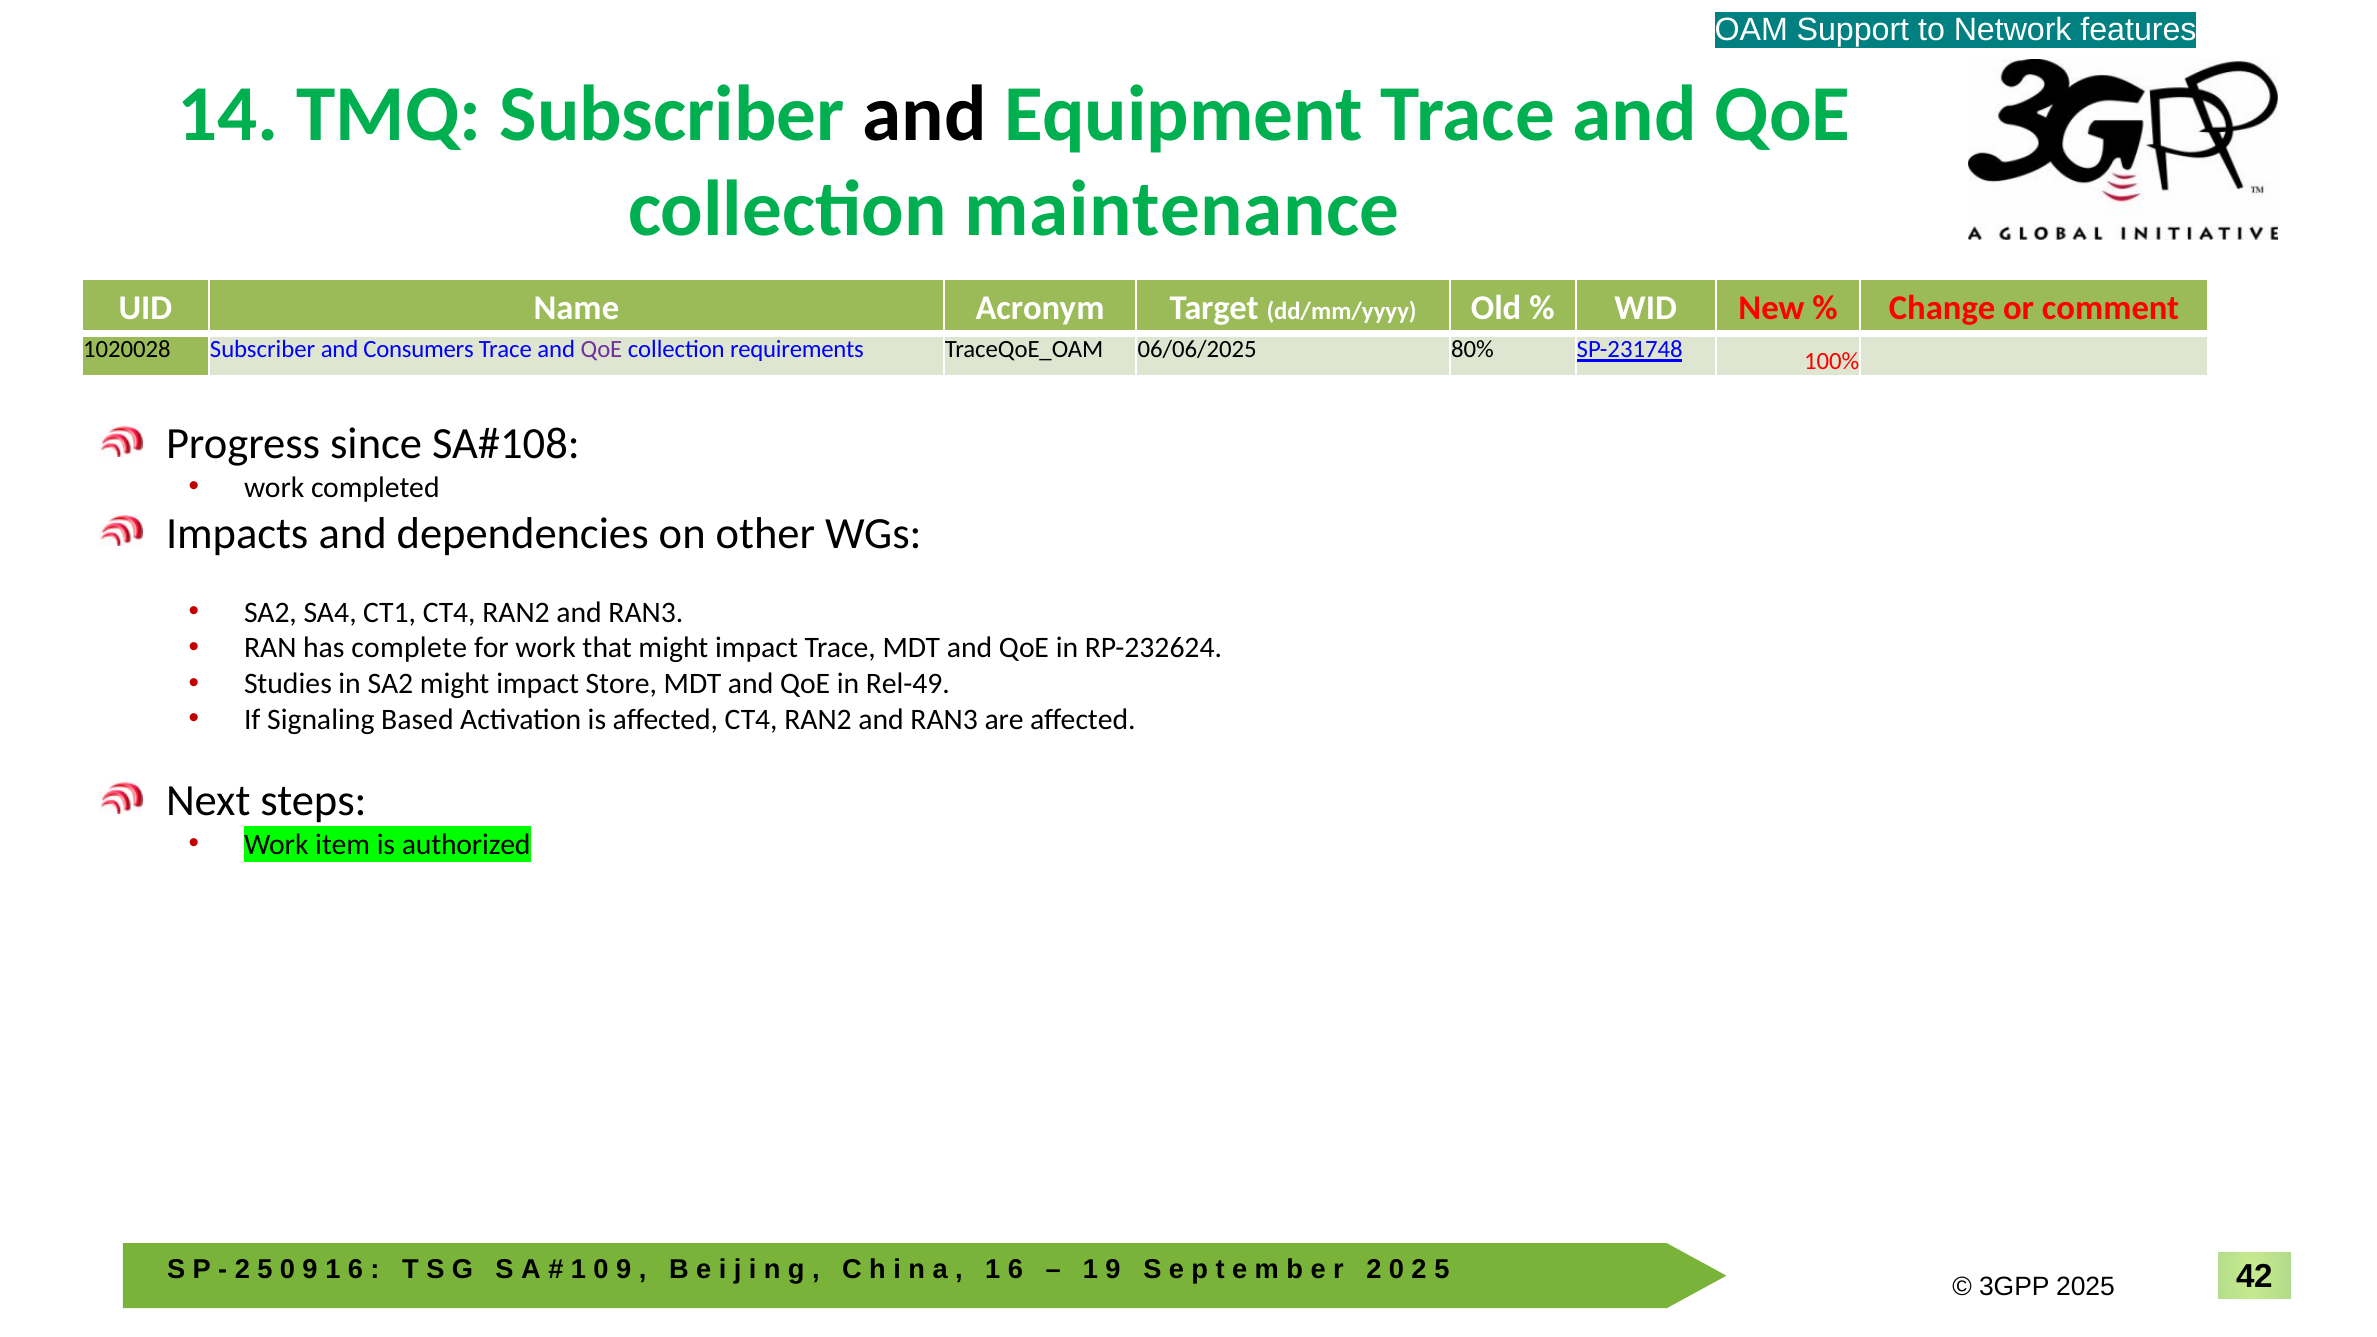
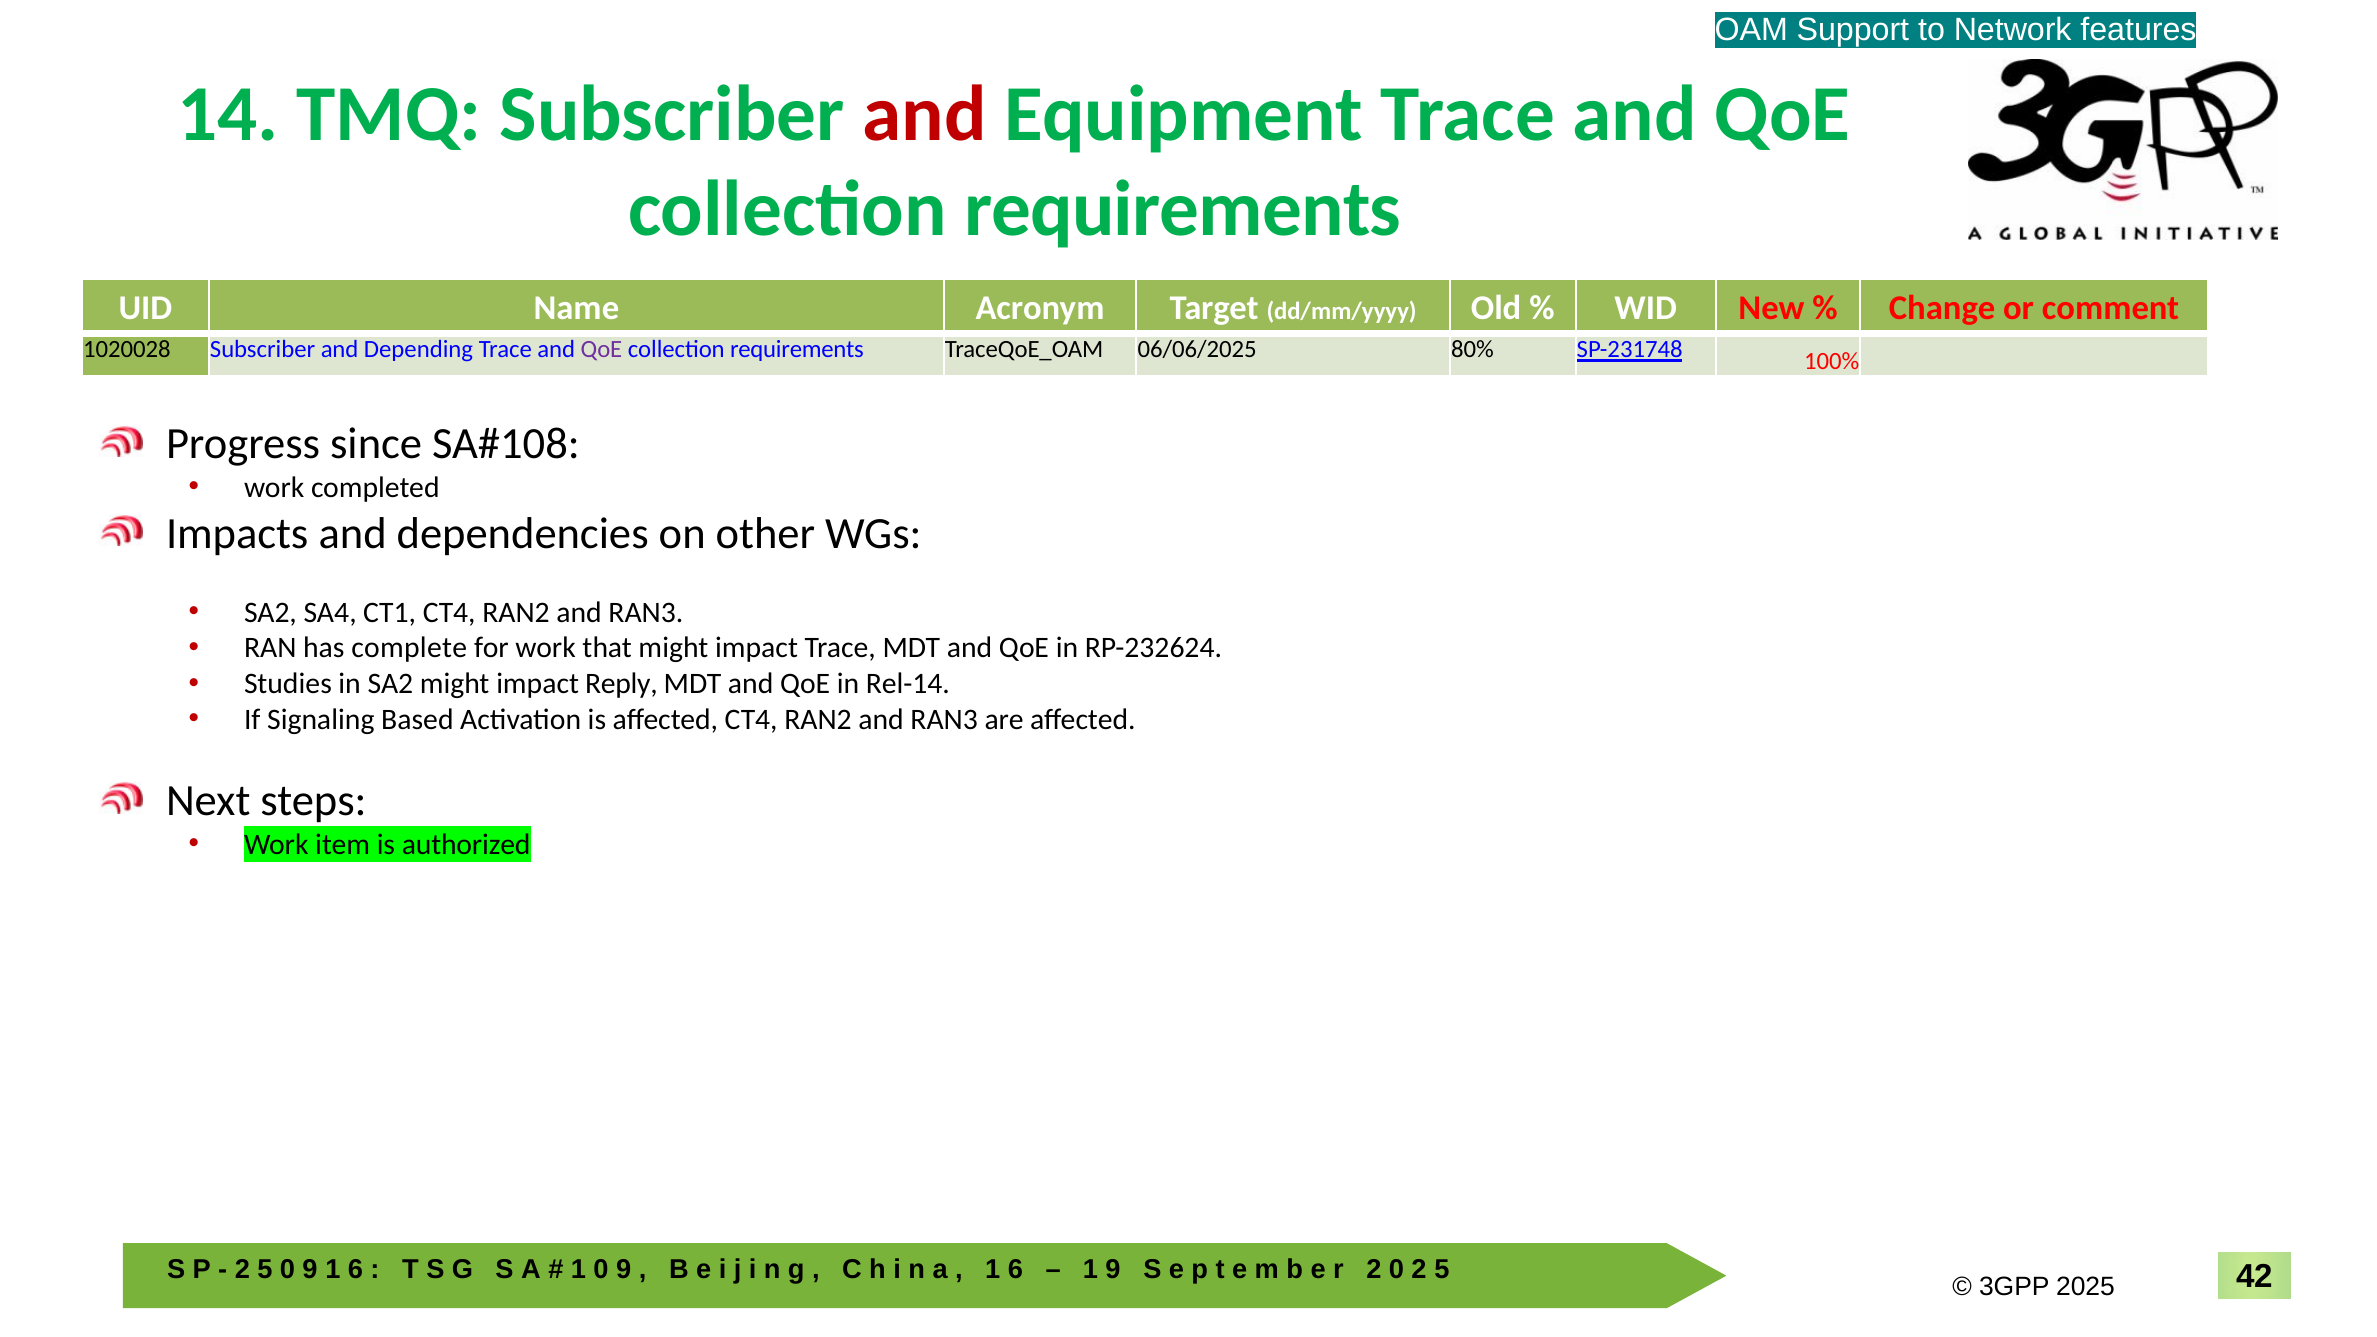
and colour: black -> red (925, 114)
maintenance: maintenance -> requirements (1183, 209)
Consumers: Consumers -> Depending (418, 350)
Store: Store -> Reply (621, 684)
Rel-49: Rel-49 -> Rel-14 (908, 684)
